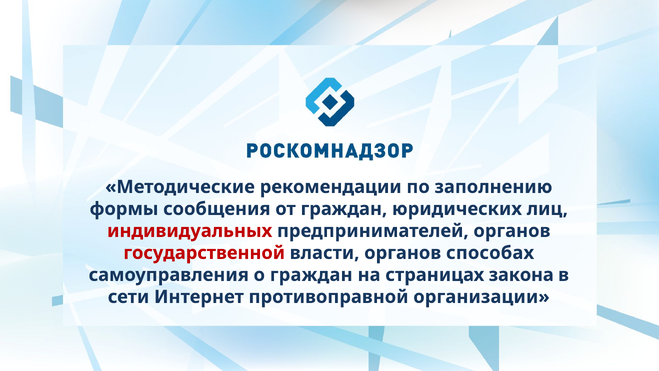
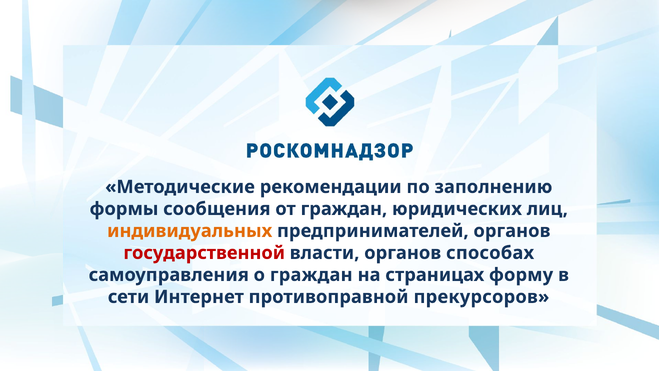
индивидуальных colour: red -> orange (190, 231)
закона: закона -> форму (521, 275)
организации: организации -> прекурсоров (481, 297)
